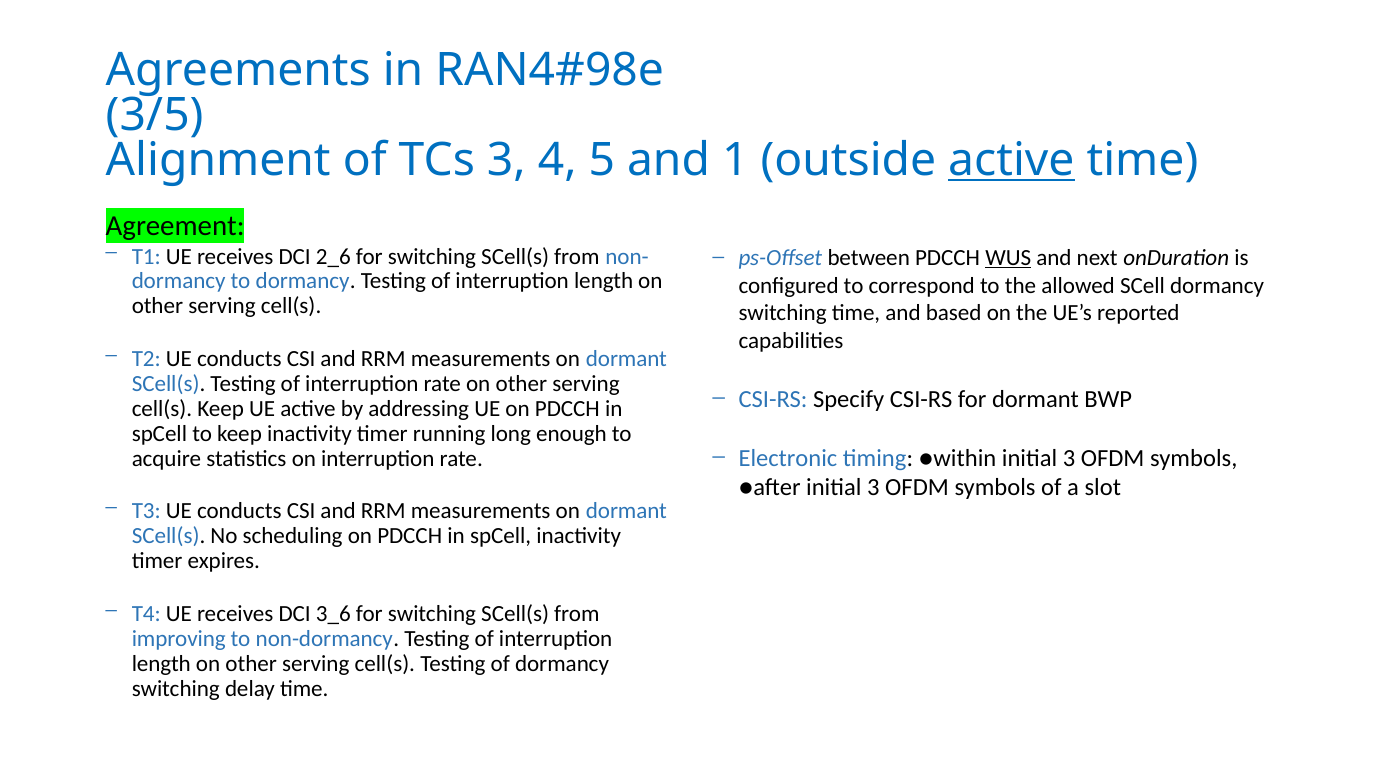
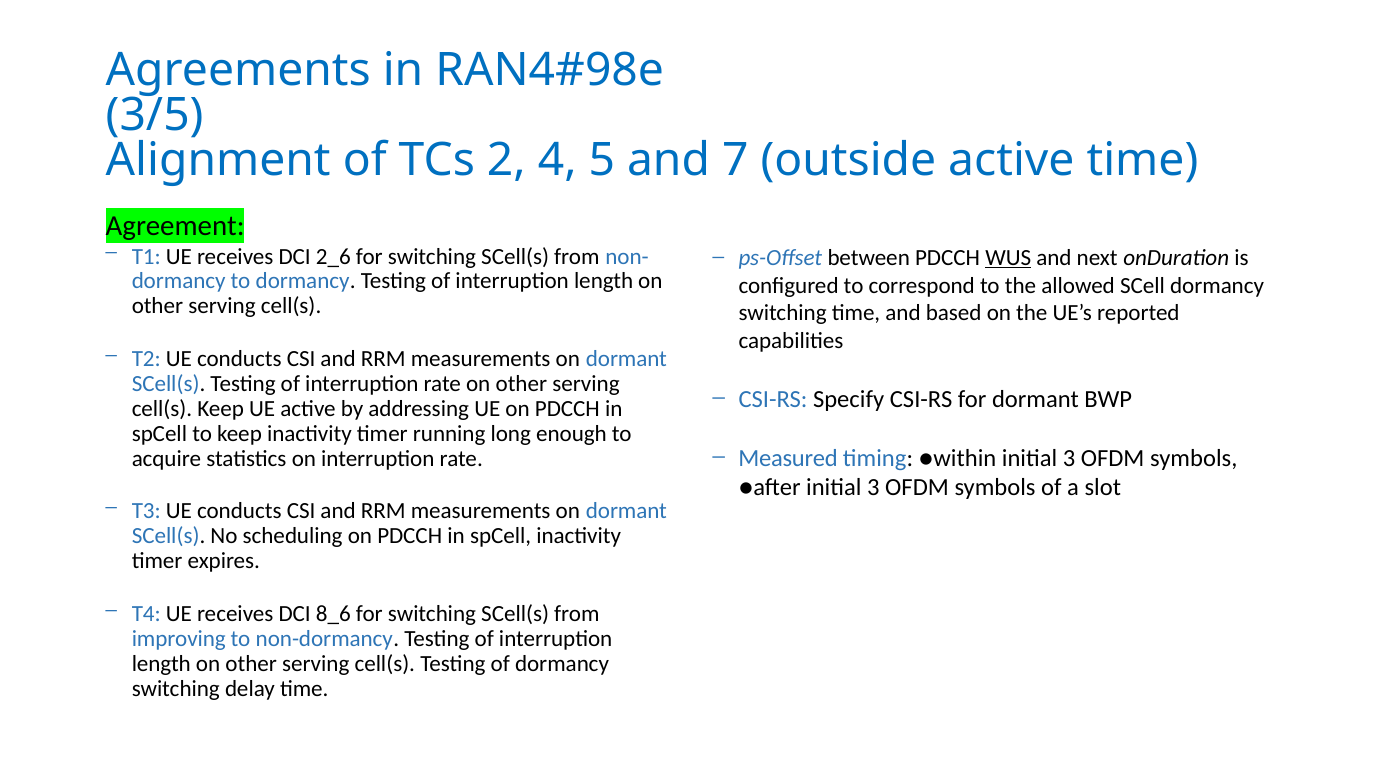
TCs 3: 3 -> 2 (506, 160)
1: 1 -> 7 (735, 160)
active underline: present -> none (1011, 160)
Electronic: Electronic -> Measured (788, 458)
3_6: 3_6 -> 8_6 (333, 614)
